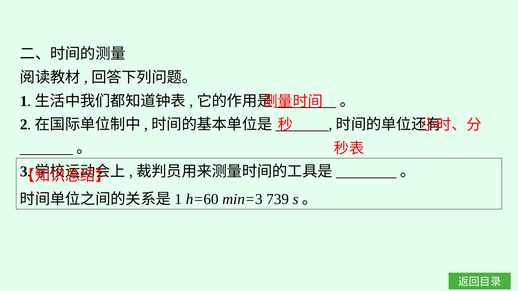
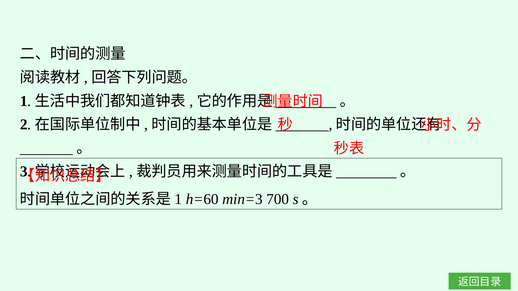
739: 739 -> 700 (278, 200)
